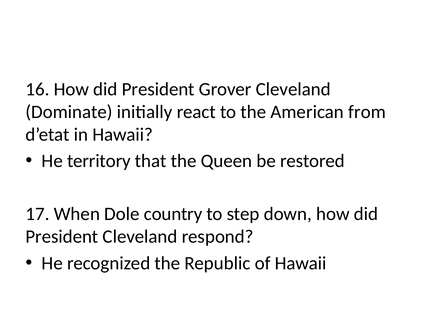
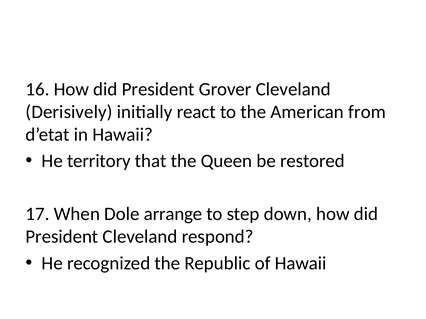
Dominate: Dominate -> Derisively (69, 112)
country: country -> arrange (173, 214)
